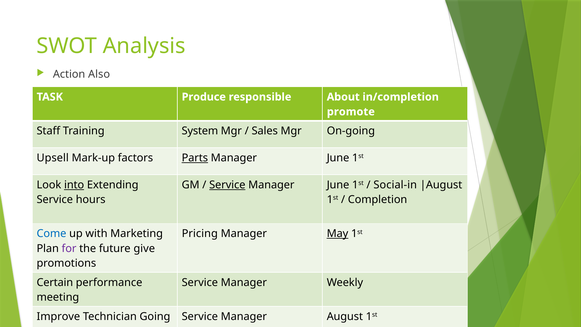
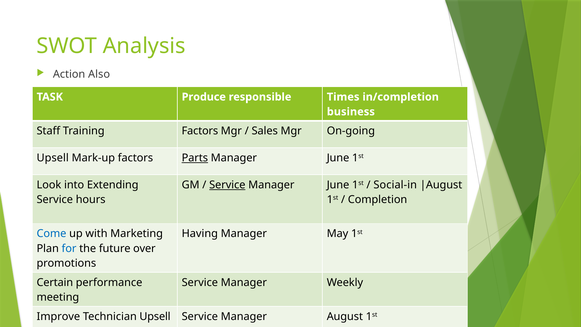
About: About -> Times (343, 97)
promote: promote -> business (351, 112)
Training System: System -> Factors (200, 131)
into underline: present -> none (74, 185)
Pricing: Pricing -> Having (200, 234)
May underline: present -> none (338, 234)
for colour: purple -> blue (69, 248)
give: give -> over (144, 248)
Technician Going: Going -> Upsell (155, 316)
